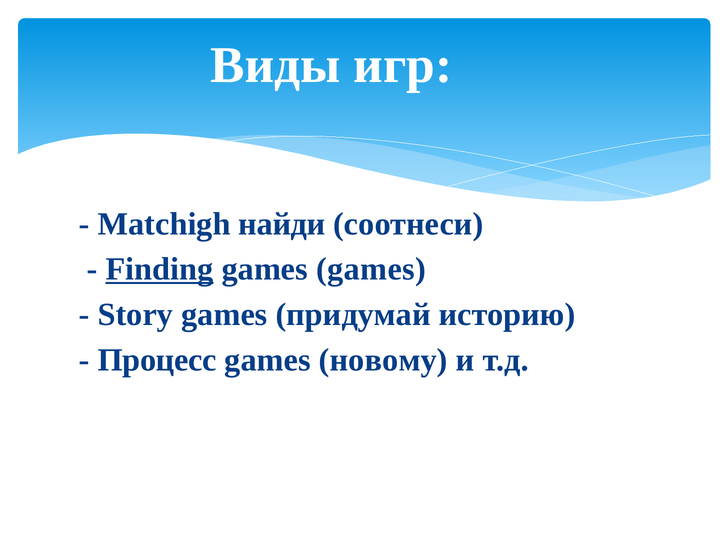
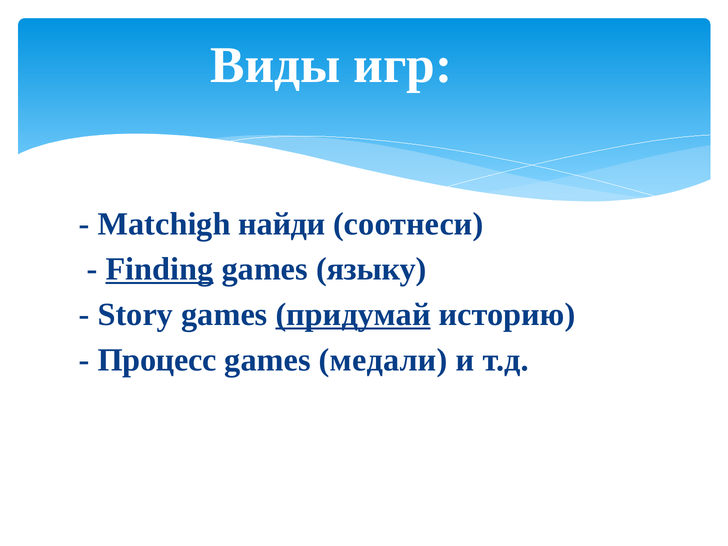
games games: games -> языку (371, 269)
придумай underline: none -> present (353, 315)
новому: новому -> медали (383, 360)
